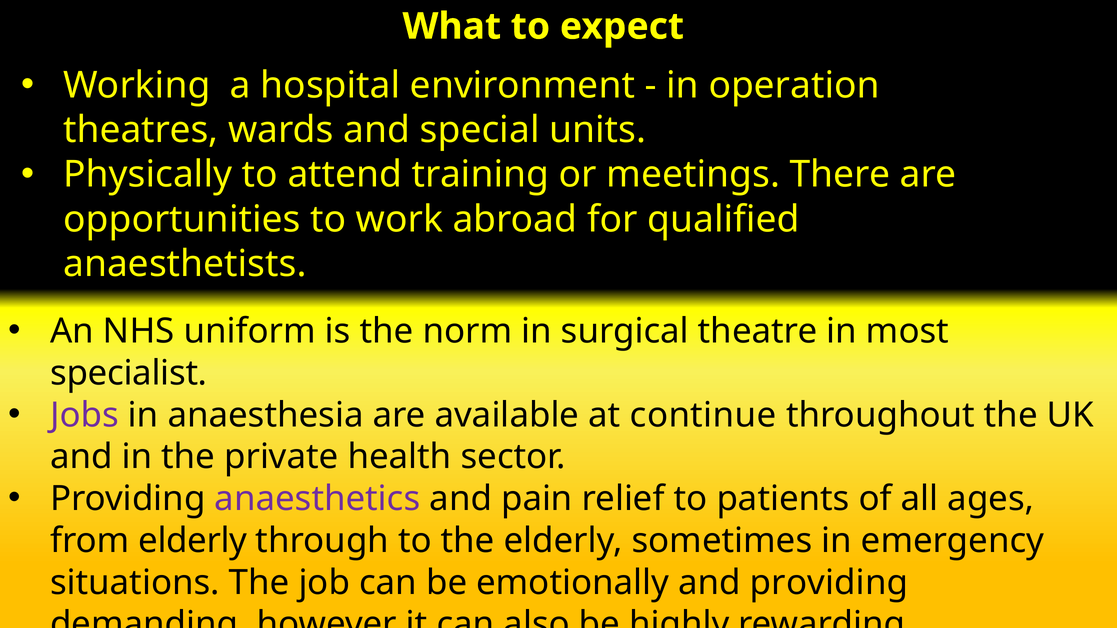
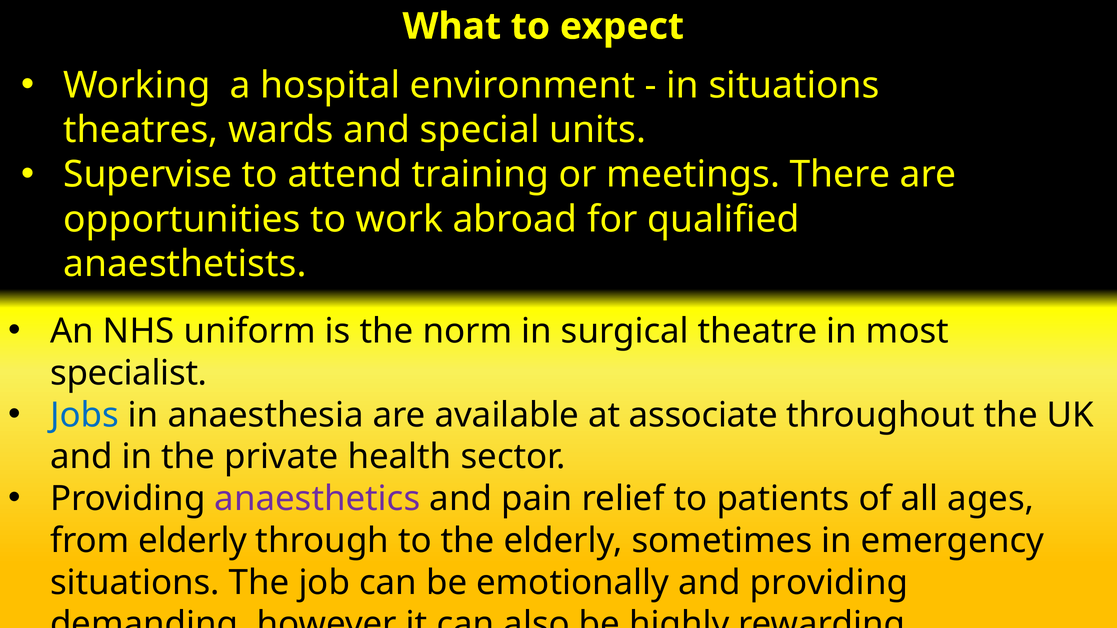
in operation: operation -> situations (794, 85)
Physically: Physically -> Supervise (148, 175)
Jobs colour: purple -> blue (85, 415)
continue: continue -> associate (703, 415)
